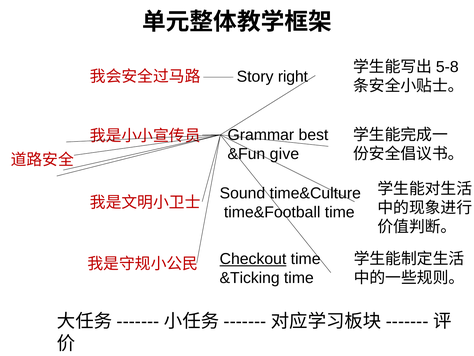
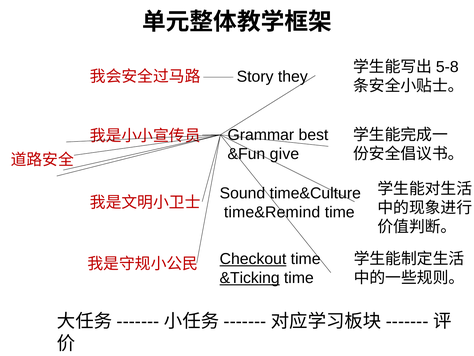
right: right -> they (293, 76)
time&Football: time&Football -> time&Remind (272, 212)
&Ticking underline: none -> present (250, 278)
